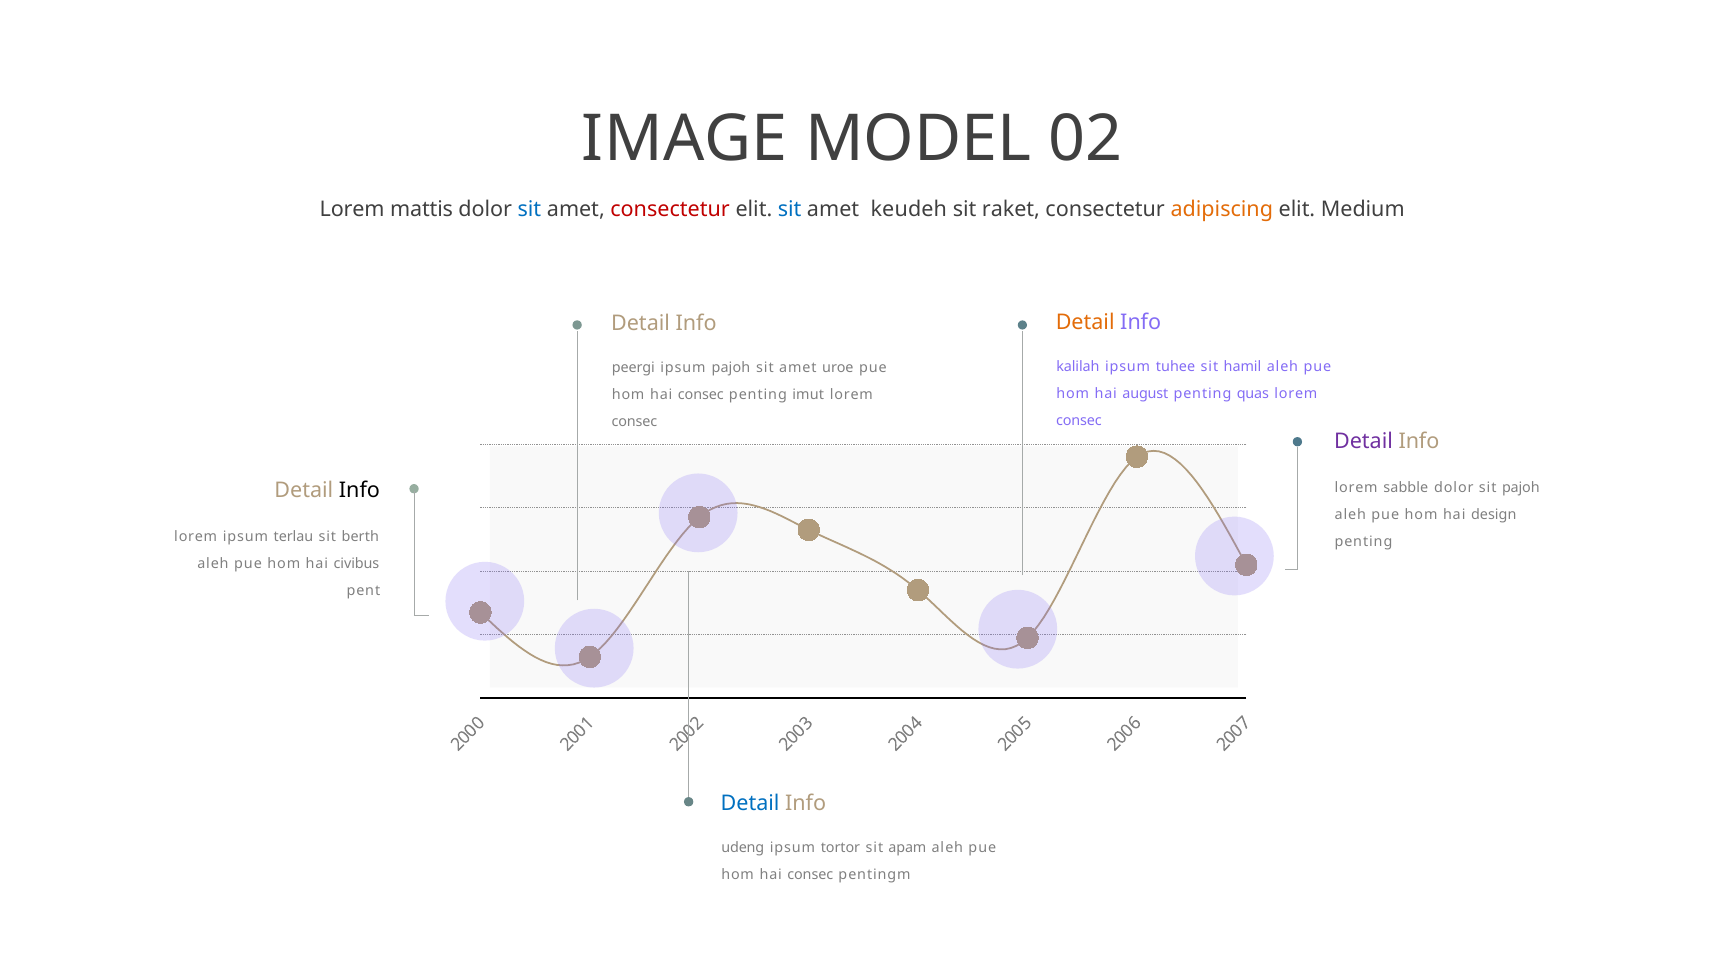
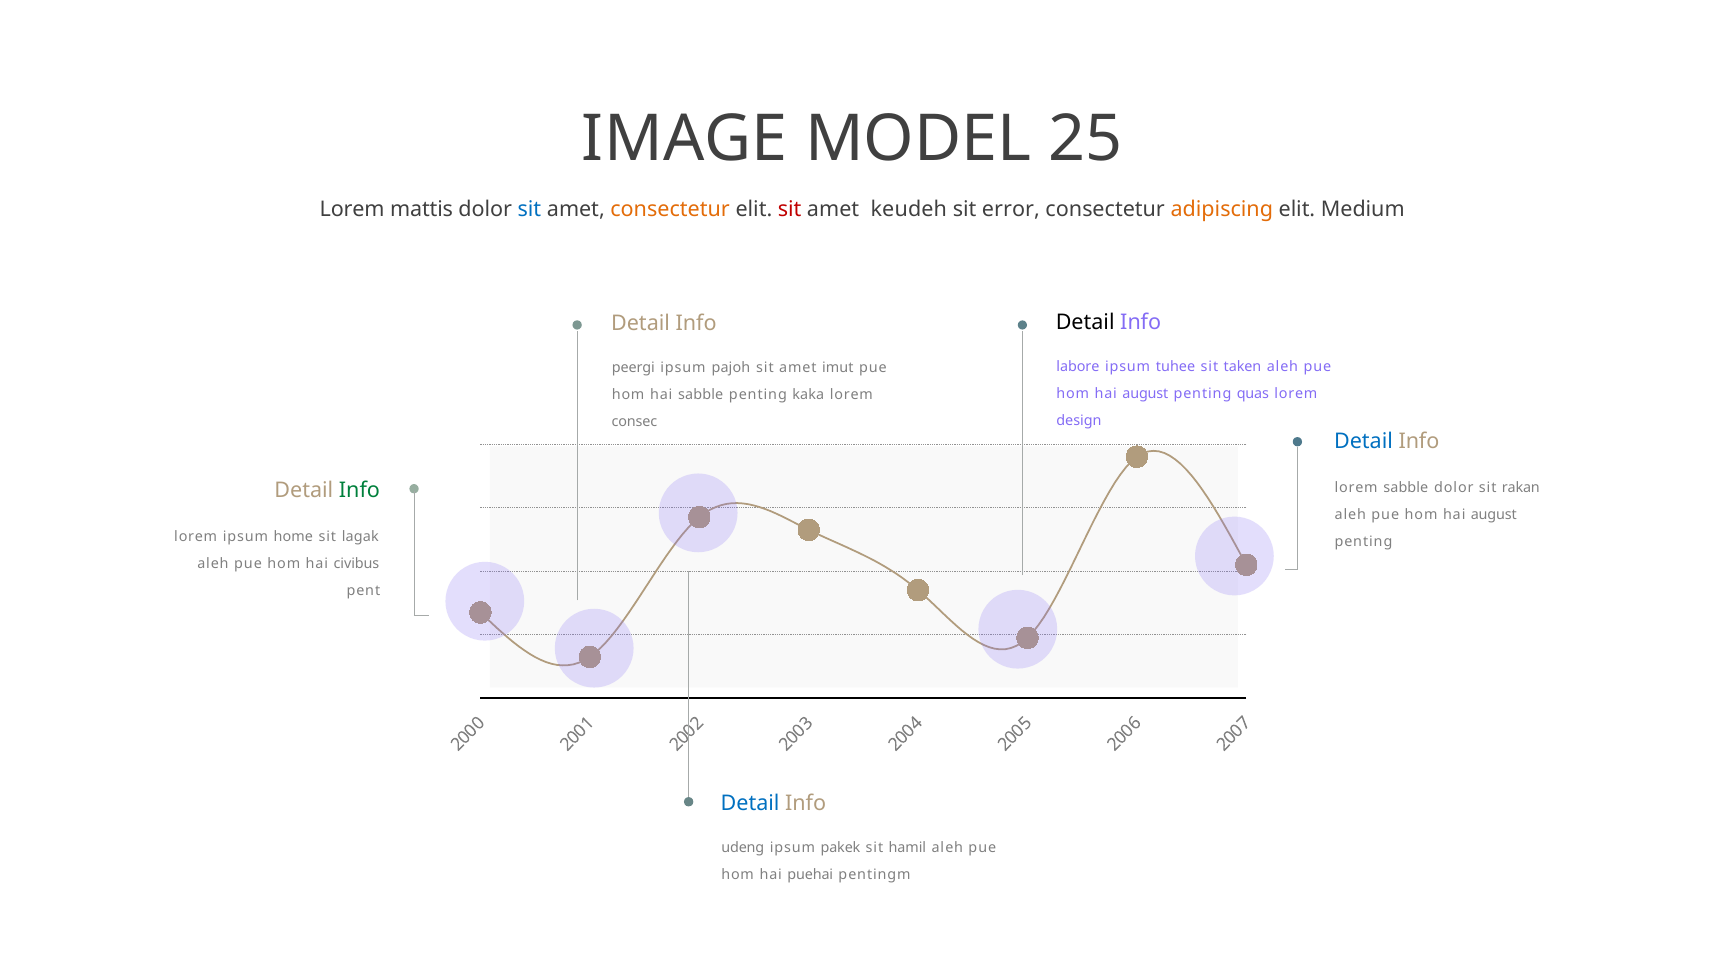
02: 02 -> 25 (1085, 139)
consectetur colour: red -> orange (670, 209)
sit colour: blue -> red (790, 209)
raket: raket -> error (1011, 209)
Detail colour: orange -> black (1085, 322)
kalilah: kalilah -> labore (1078, 367)
hamil: hamil -> taken (1242, 367)
uroe: uroe -> imut (838, 368)
consec: consec -> sabble (701, 395)
imut: imut -> kaka (808, 395)
consec: consec -> design (1079, 421)
Detail colour: purple -> blue (1363, 441)
sit pajoh: pajoh -> rakan (1521, 487)
Info colour: black -> green (359, 490)
design: design -> august (1494, 514)
terlau: terlau -> home (293, 536)
berth: berth -> lagak (360, 536)
tortor: tortor -> pakek (841, 848)
apam: apam -> hamil (907, 848)
consec: consec -> puehai (810, 875)
